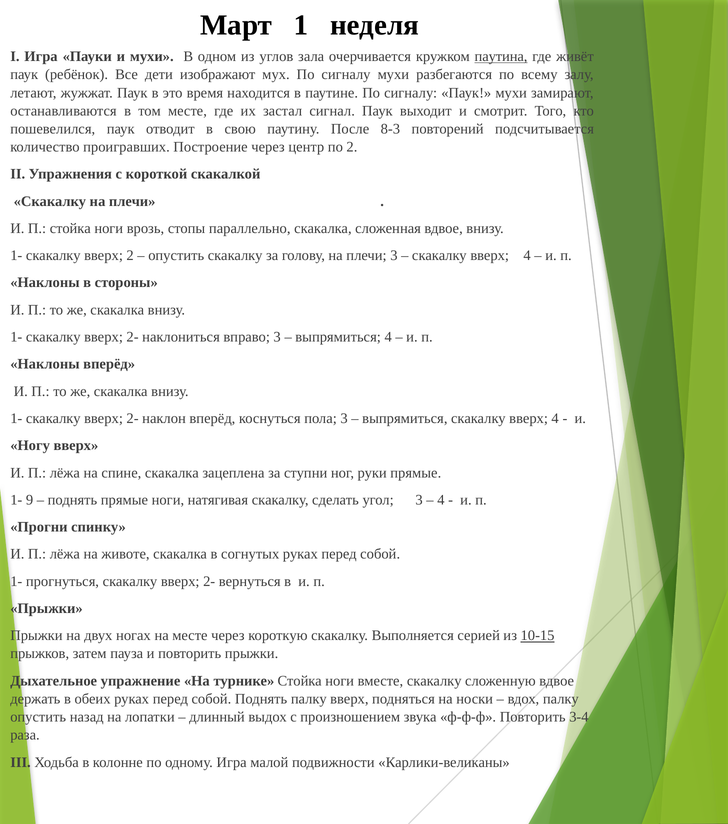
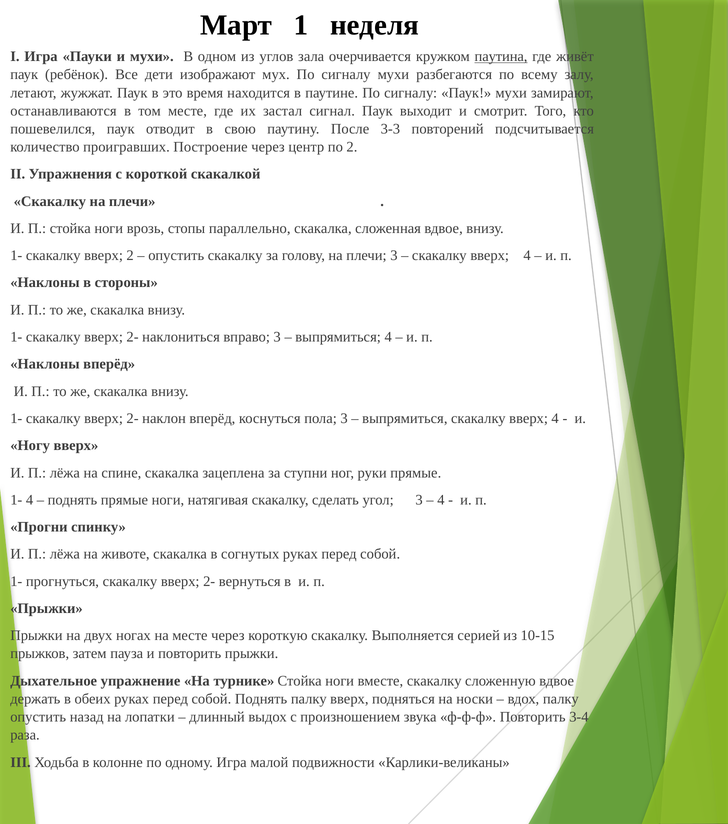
8-3: 8-3 -> 3-3 (390, 129)
1- 9: 9 -> 4 (30, 500)
10-15 underline: present -> none (538, 636)
